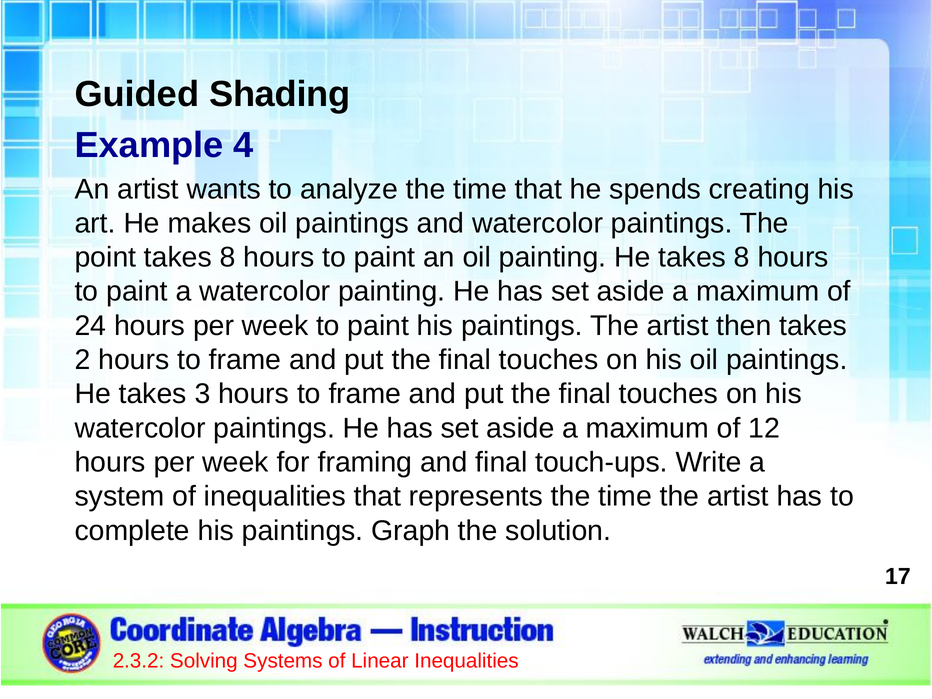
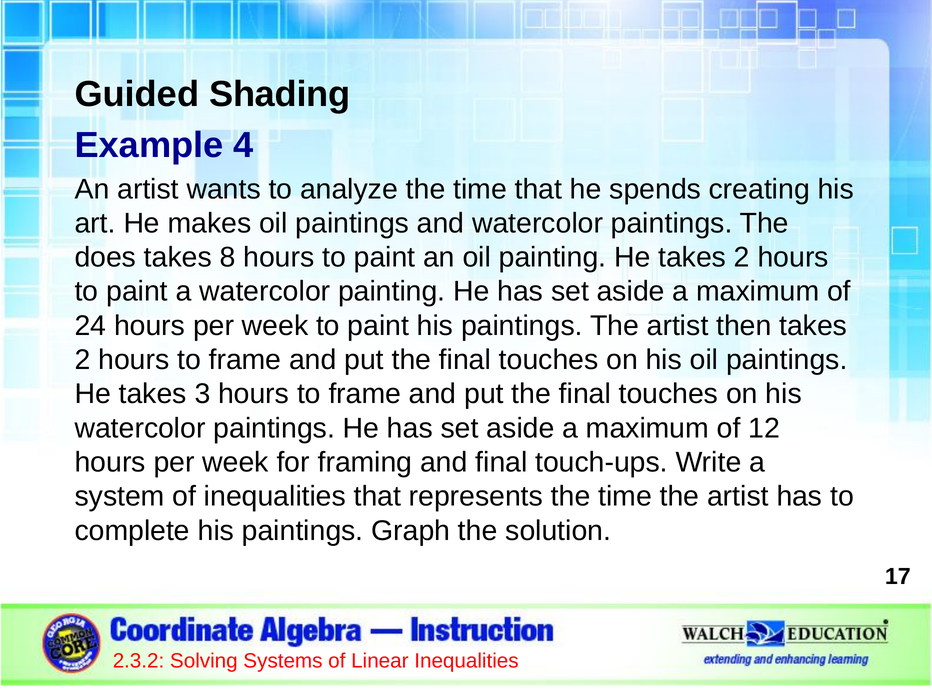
point: point -> does (105, 257)
He takes 8: 8 -> 2 (742, 257)
